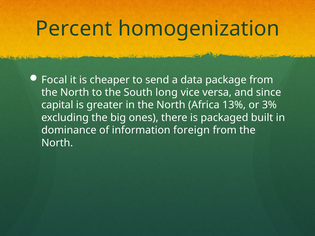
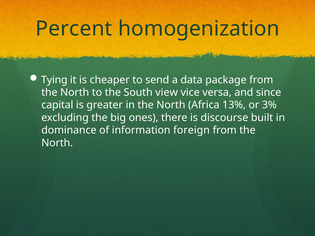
Focal: Focal -> Tying (54, 80)
long: long -> view (167, 93)
packaged: packaged -> discourse (224, 118)
